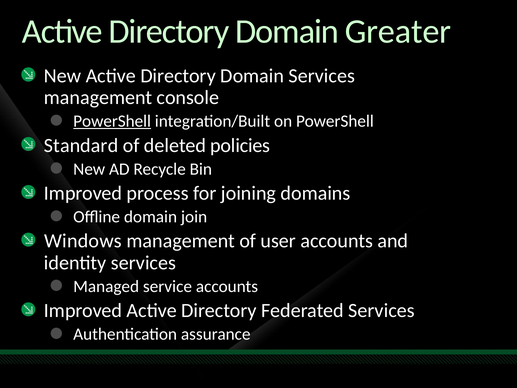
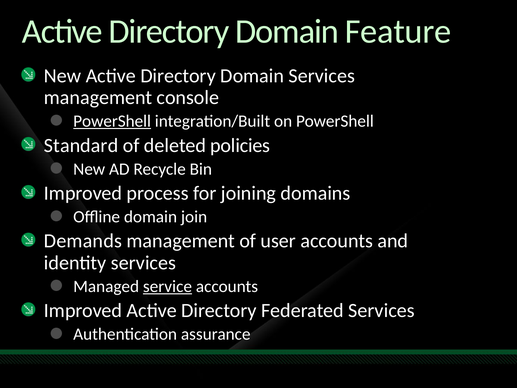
Greater: Greater -> Feature (398, 31)
Windows: Windows -> Demands (83, 241)
service underline: none -> present (167, 286)
